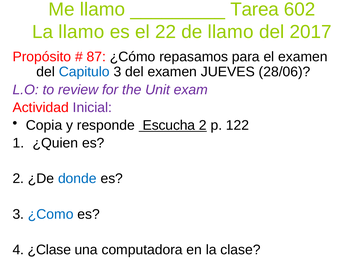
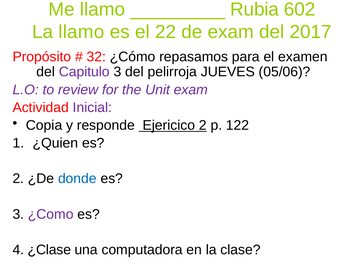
Tarea: Tarea -> Rubia (255, 9)
de llamo: llamo -> exam (231, 32)
87: 87 -> 32 (96, 57)
Capitulo colour: blue -> purple (84, 72)
del examen: examen -> pelirroja (172, 72)
28/06: 28/06 -> 05/06 (285, 72)
Escucha: Escucha -> Ejericico (169, 125)
¿Como colour: blue -> purple (51, 215)
